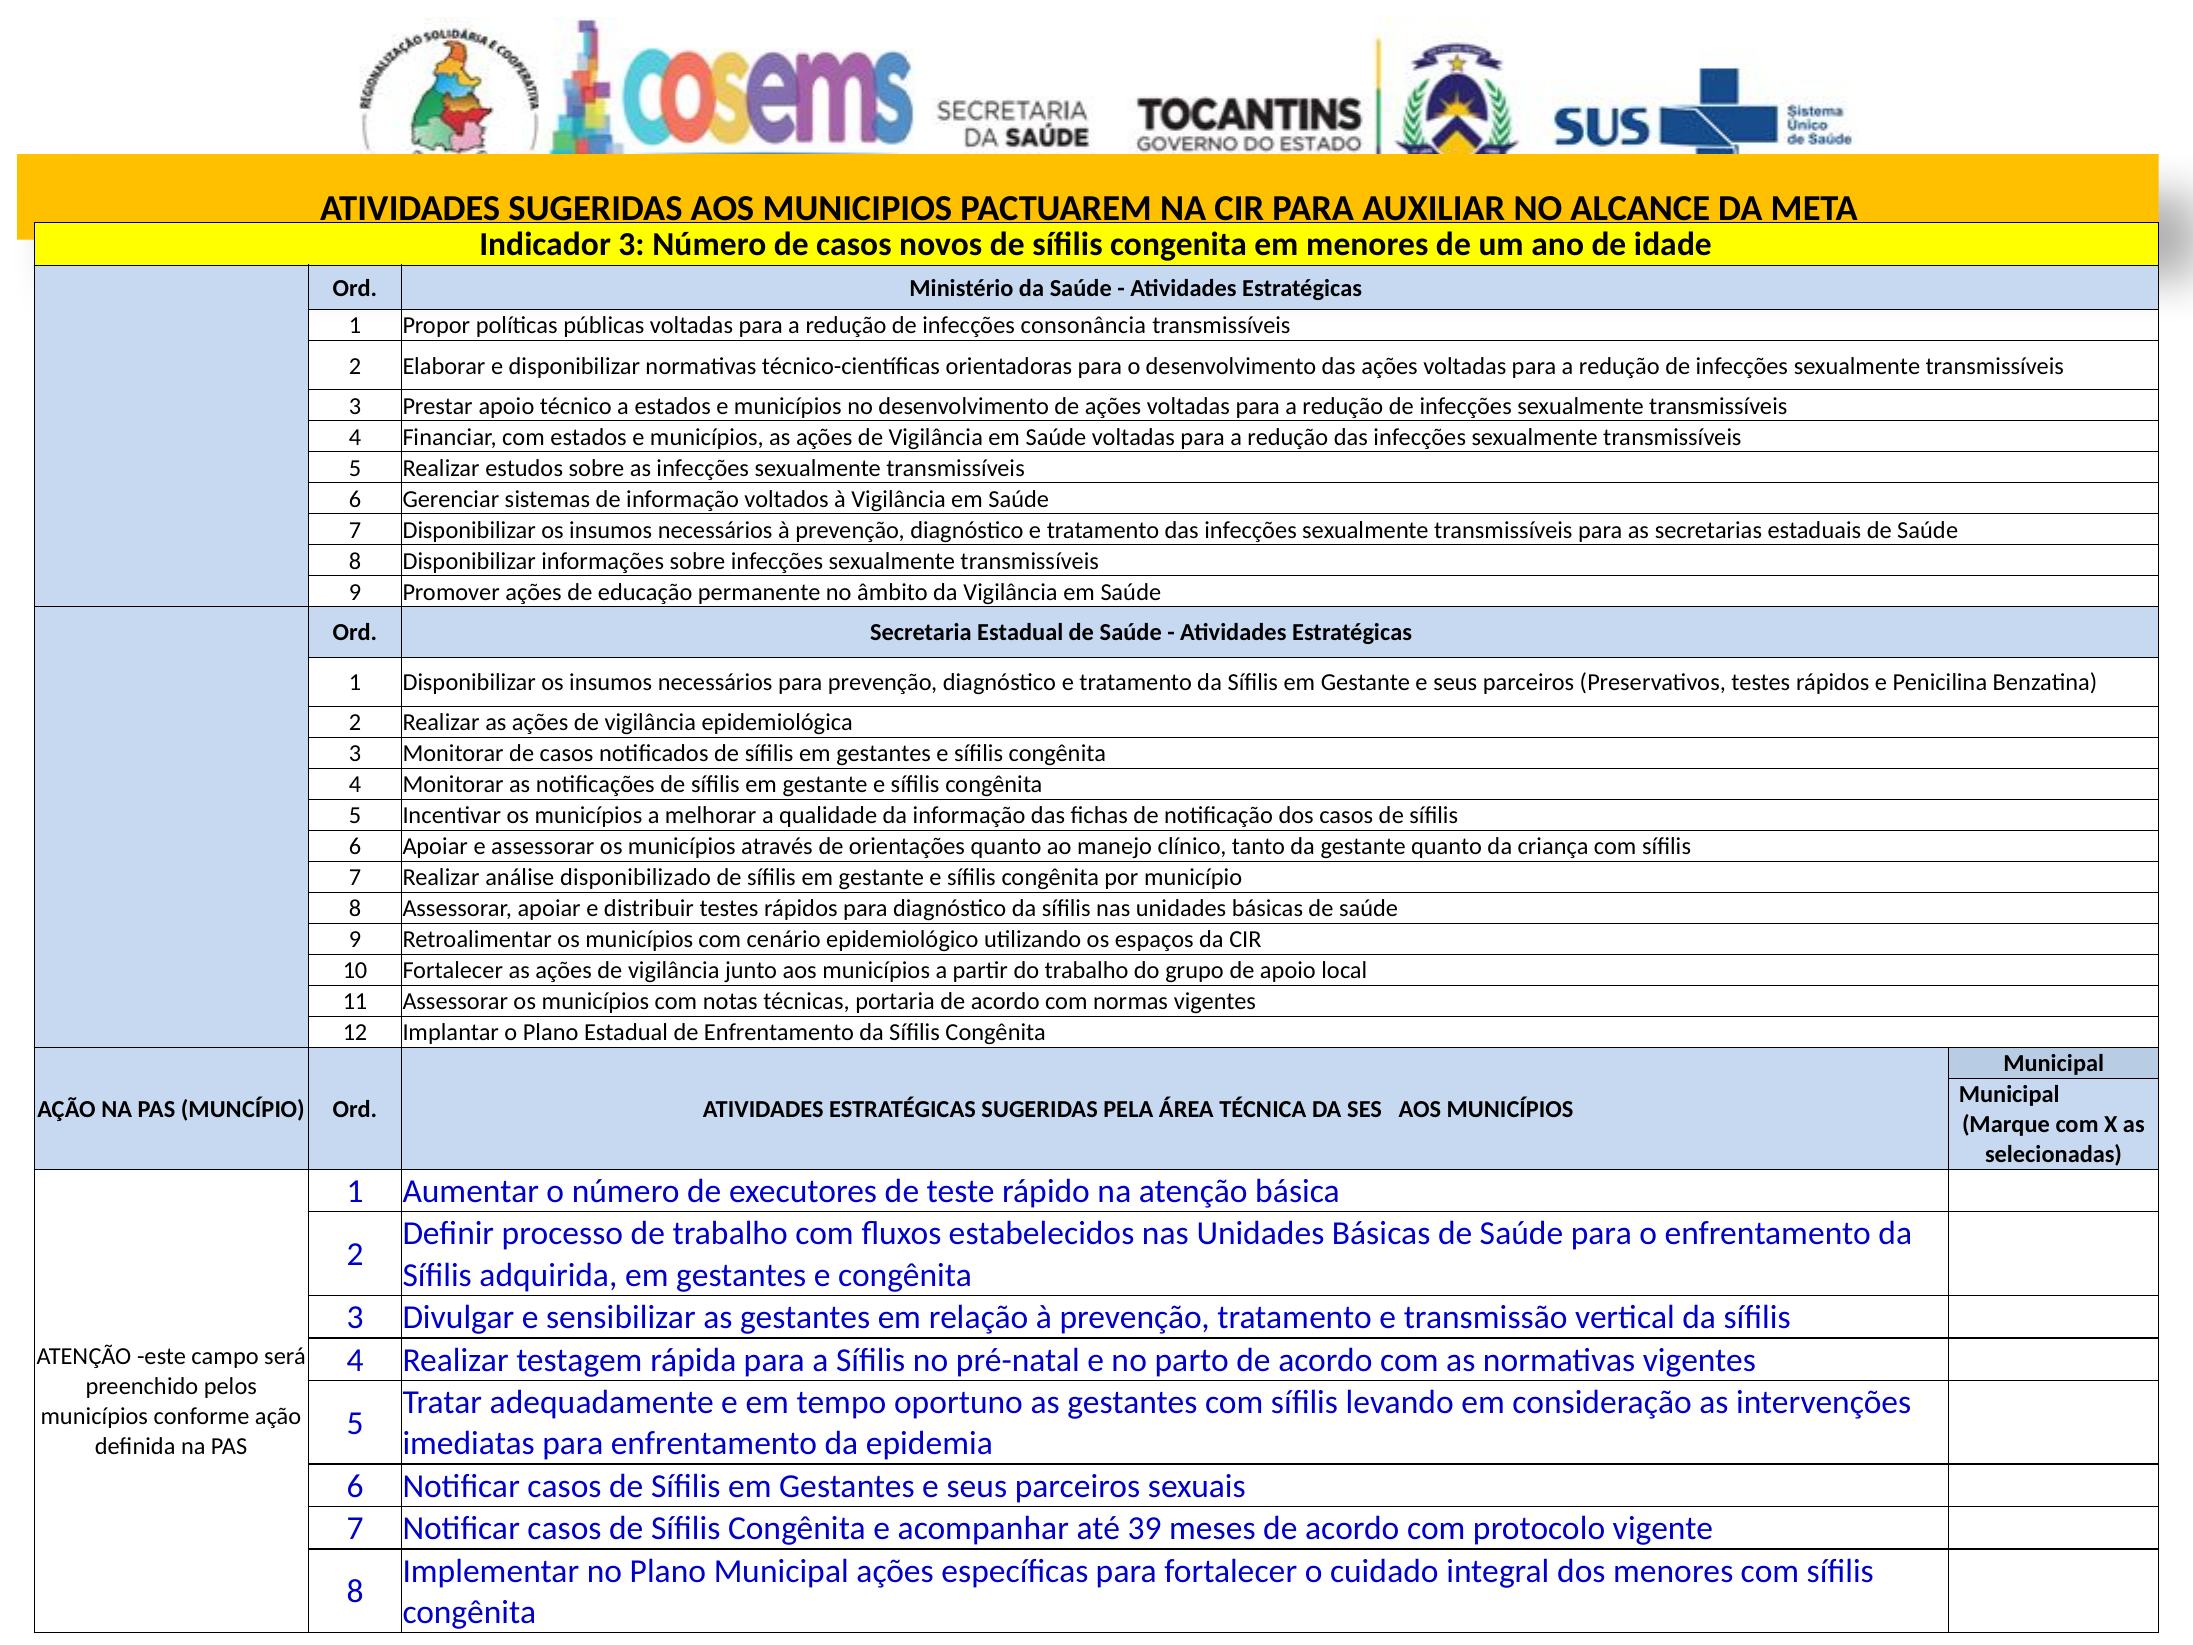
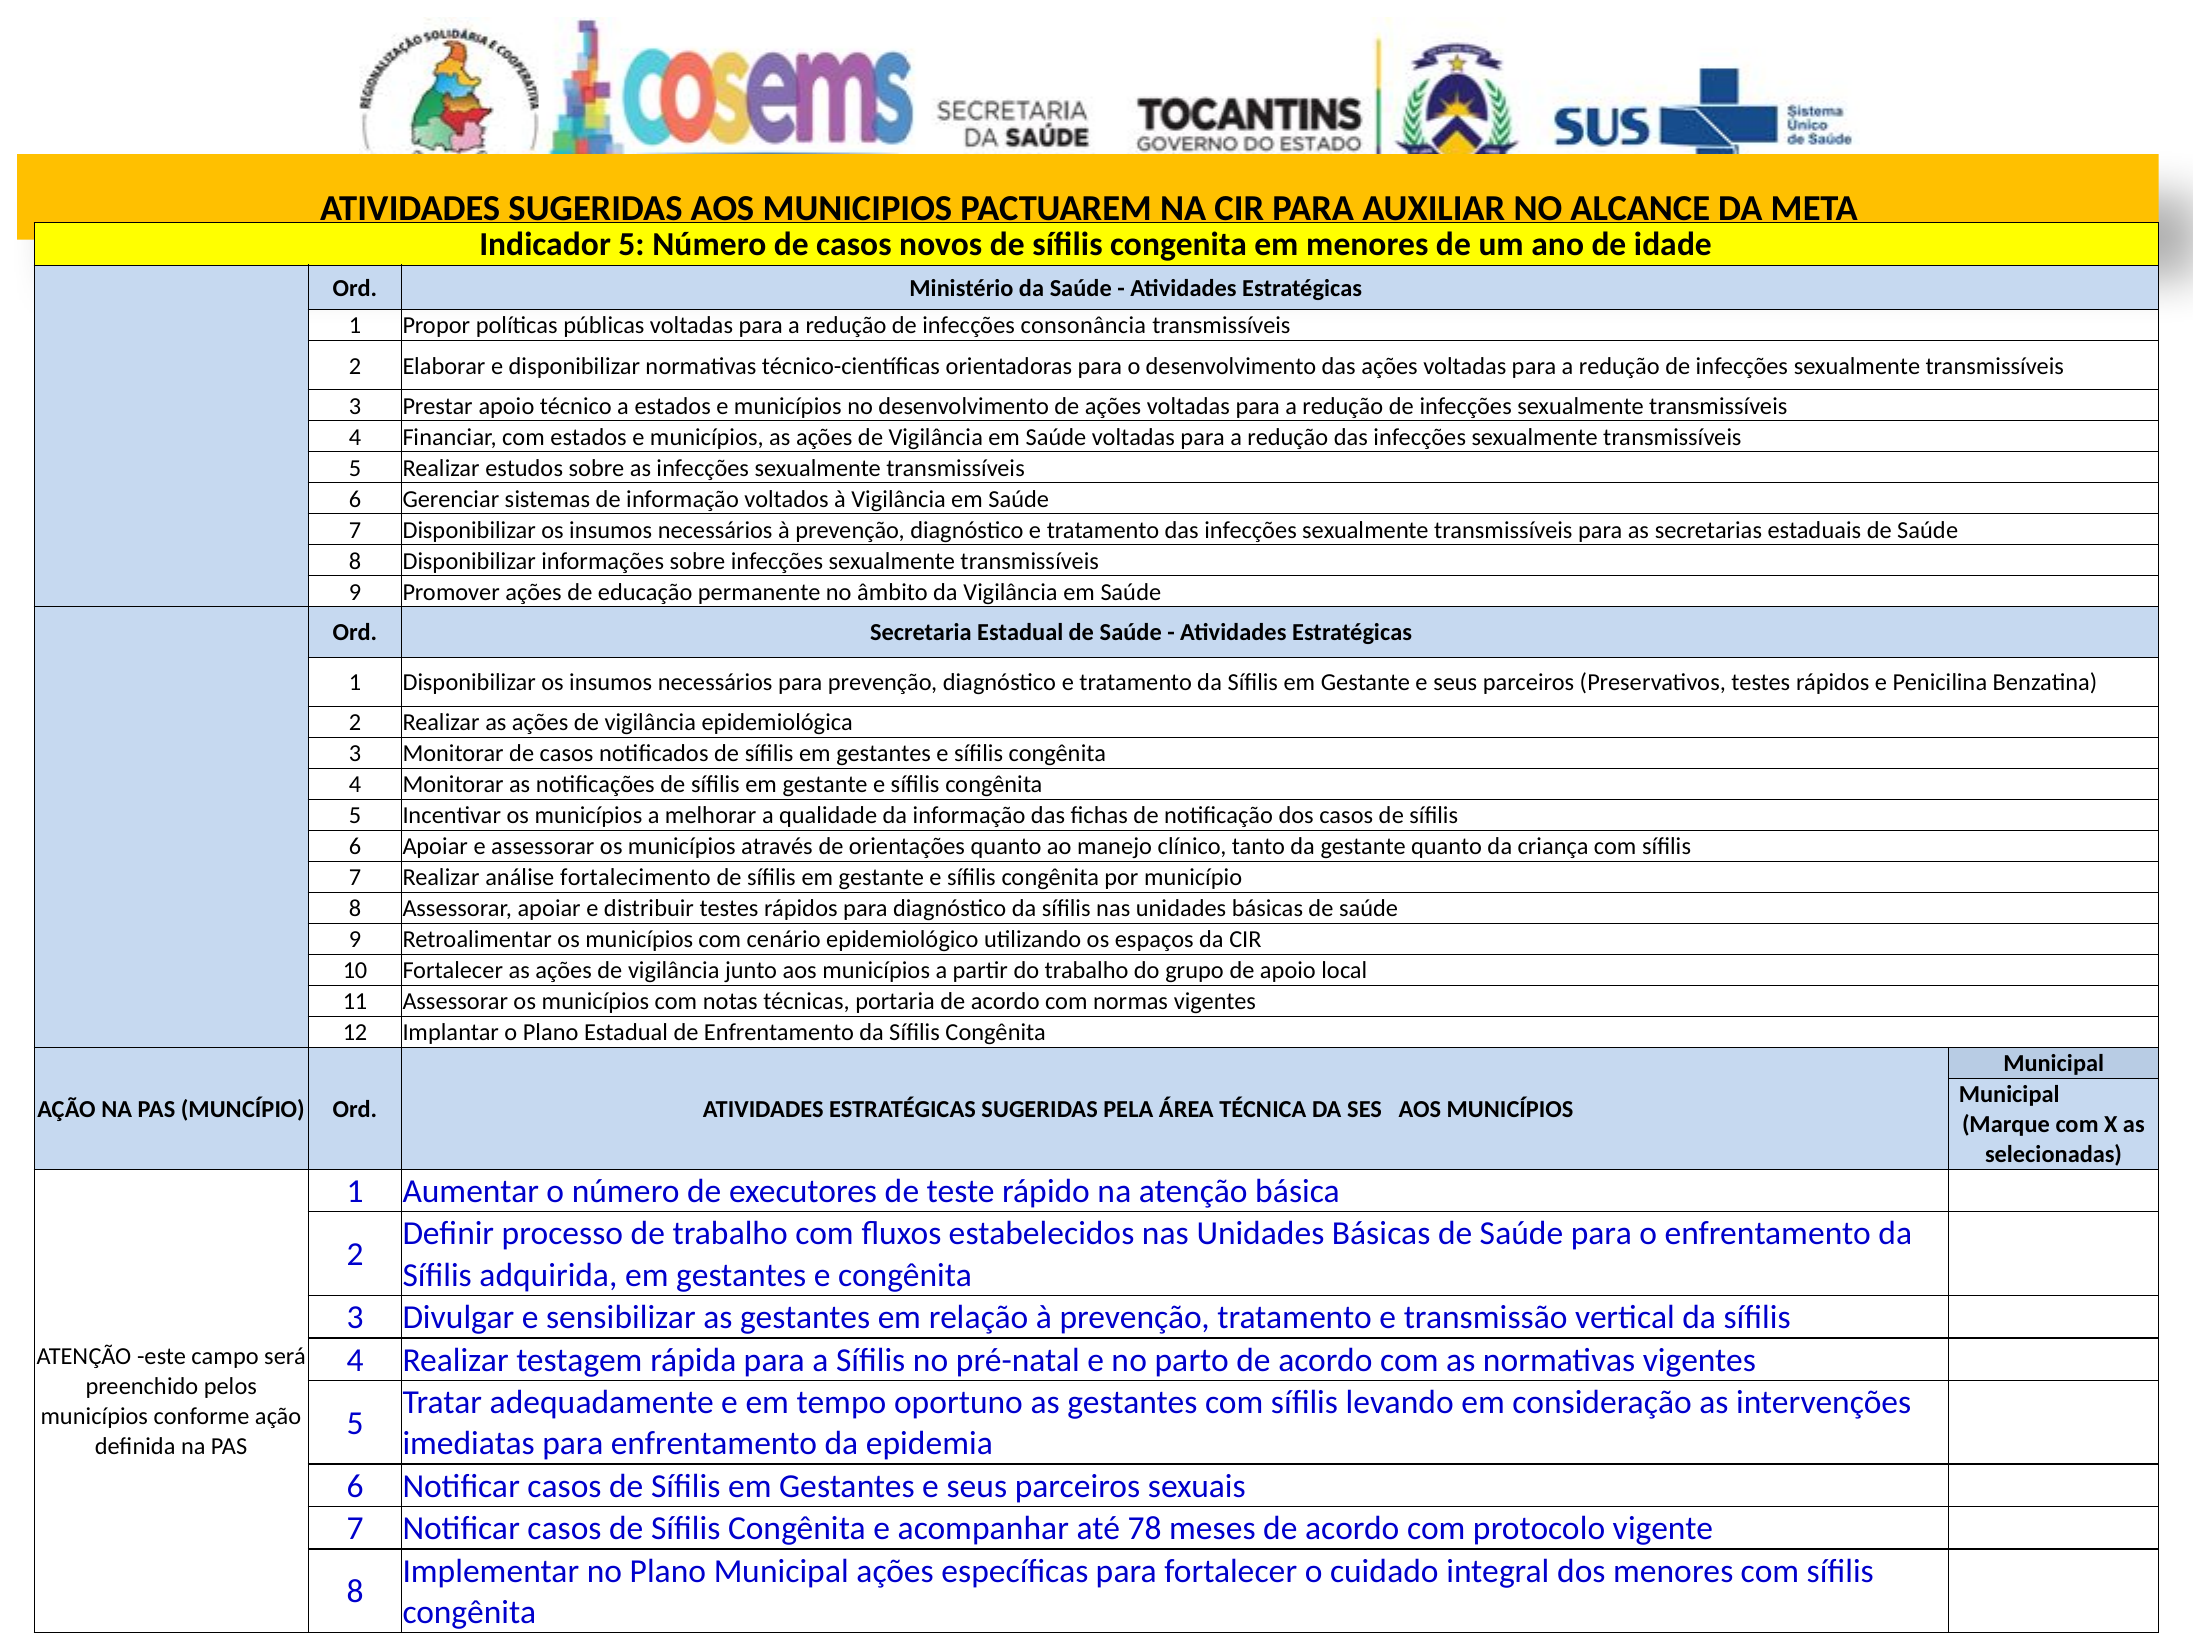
Indicador 3: 3 -> 5 (632, 245)
disponibilizado: disponibilizado -> fortalecimento (635, 878)
39: 39 -> 78 (1145, 1528)
